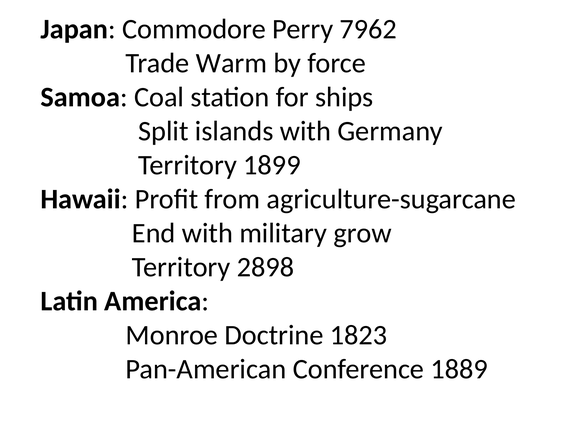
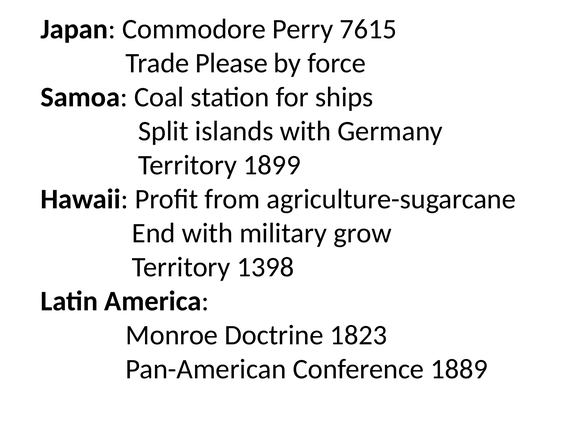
7962: 7962 -> 7615 (368, 29)
Warm: Warm -> Please (232, 63)
2898: 2898 -> 1398 (266, 267)
